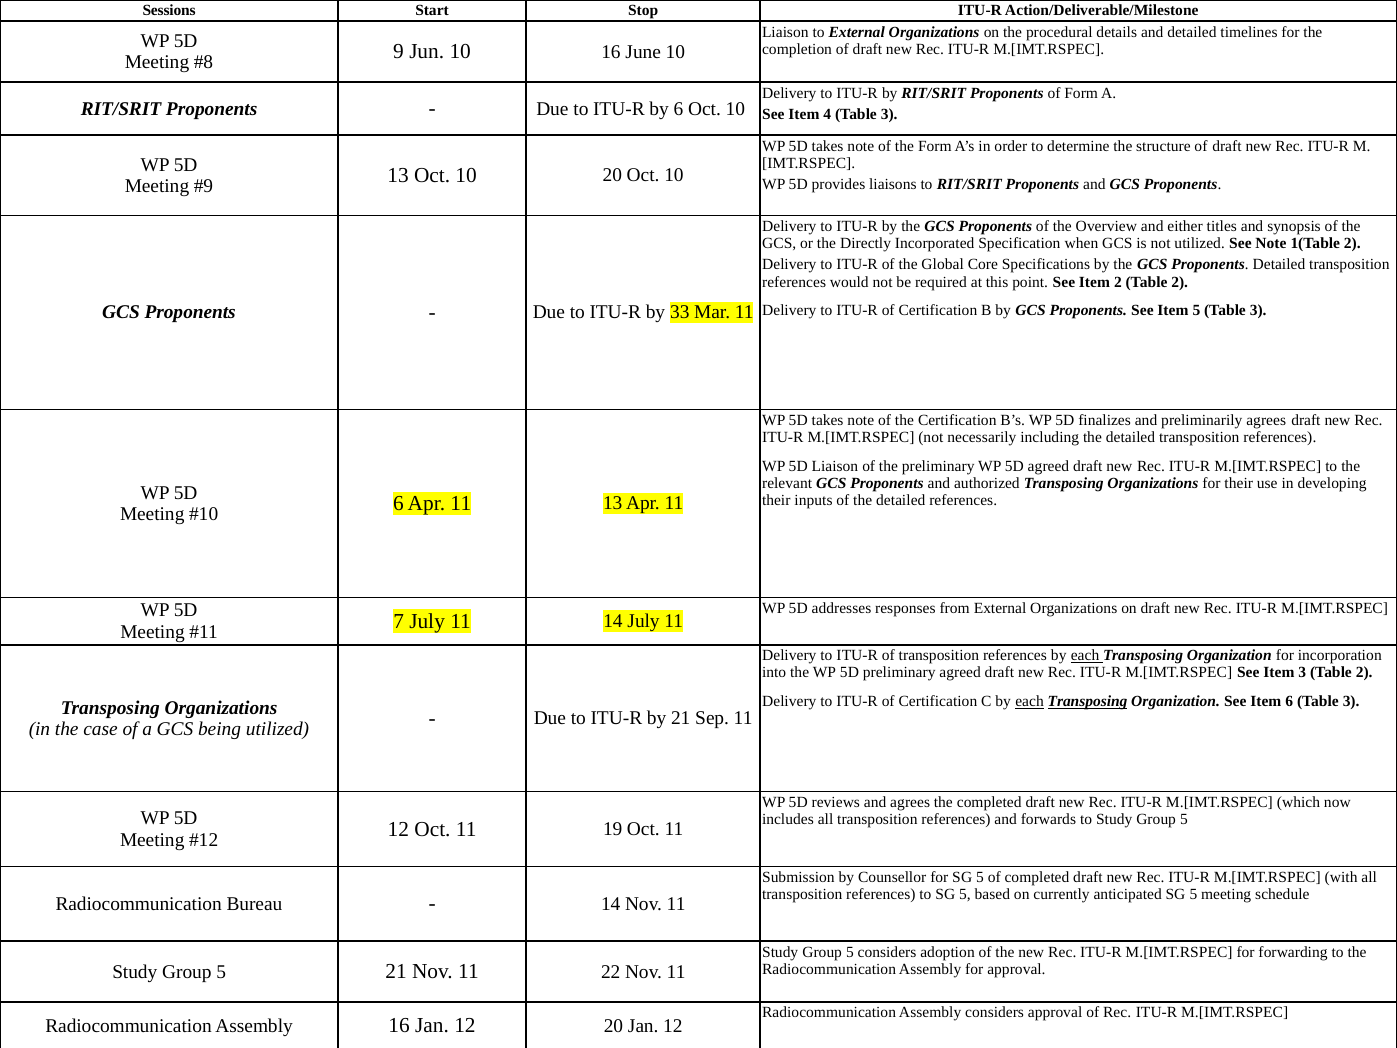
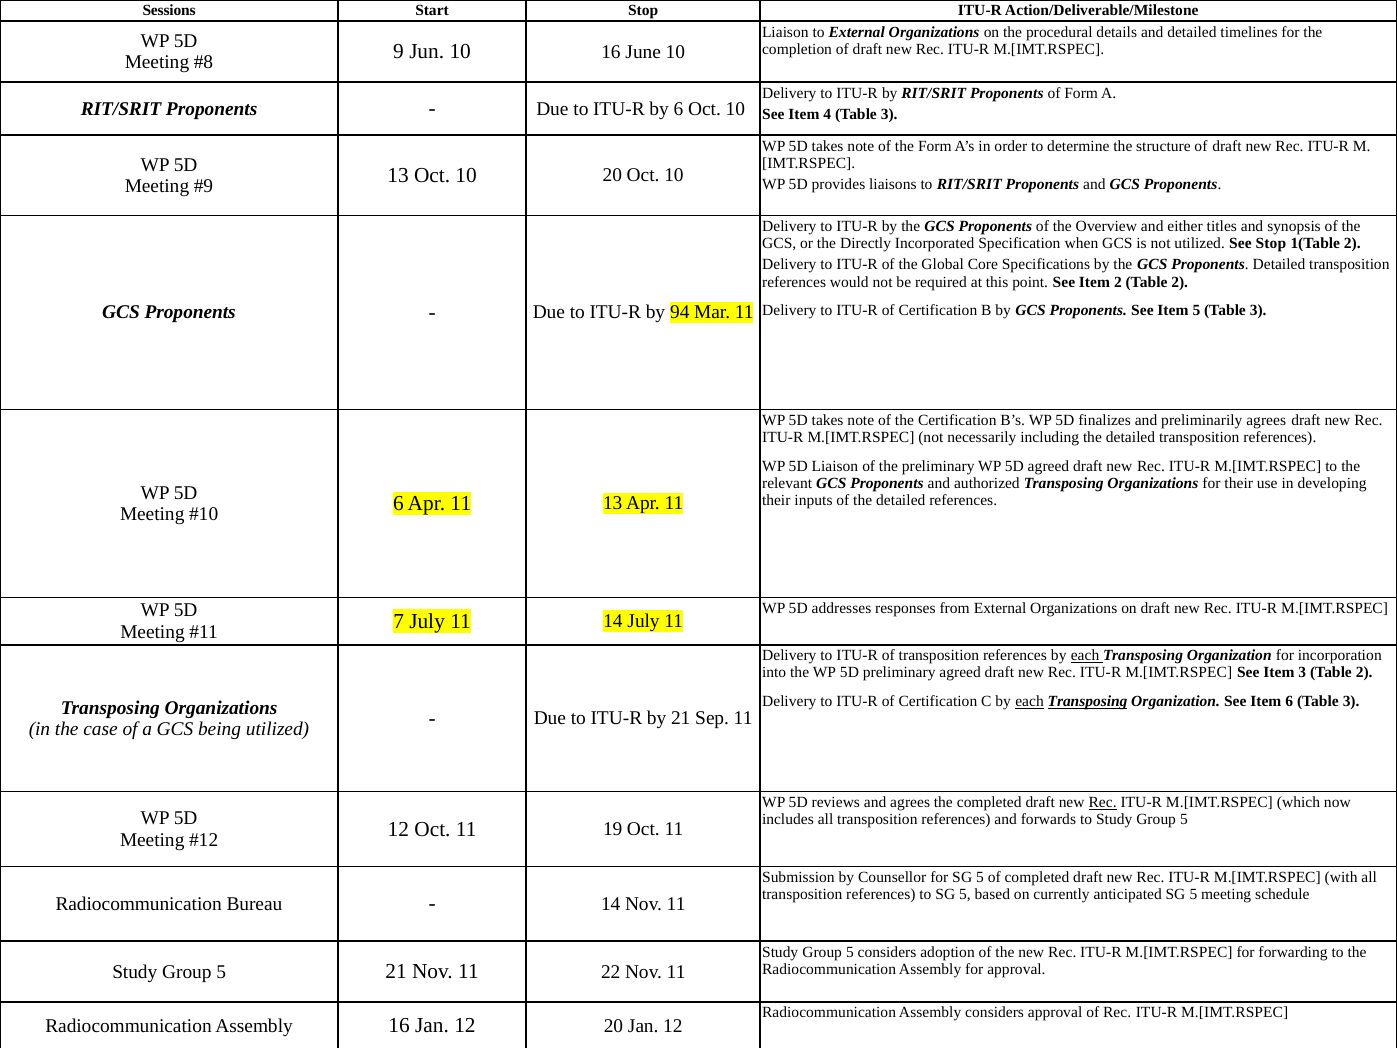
See Note: Note -> Stop (1271, 244)
33: 33 -> 94 (680, 312)
Rec underline: none -> present (1103, 802)
